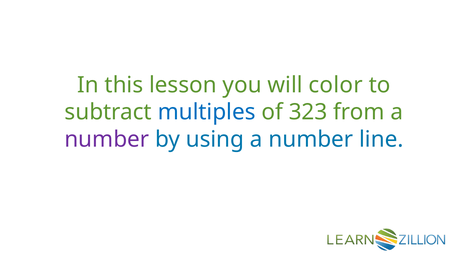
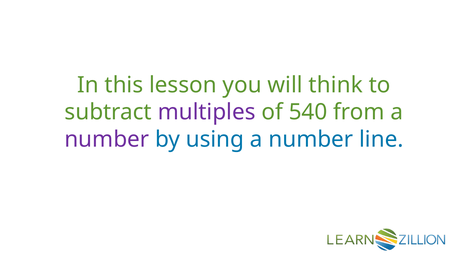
color: color -> think (336, 85)
multiples colour: blue -> purple (207, 112)
323: 323 -> 540 (308, 112)
